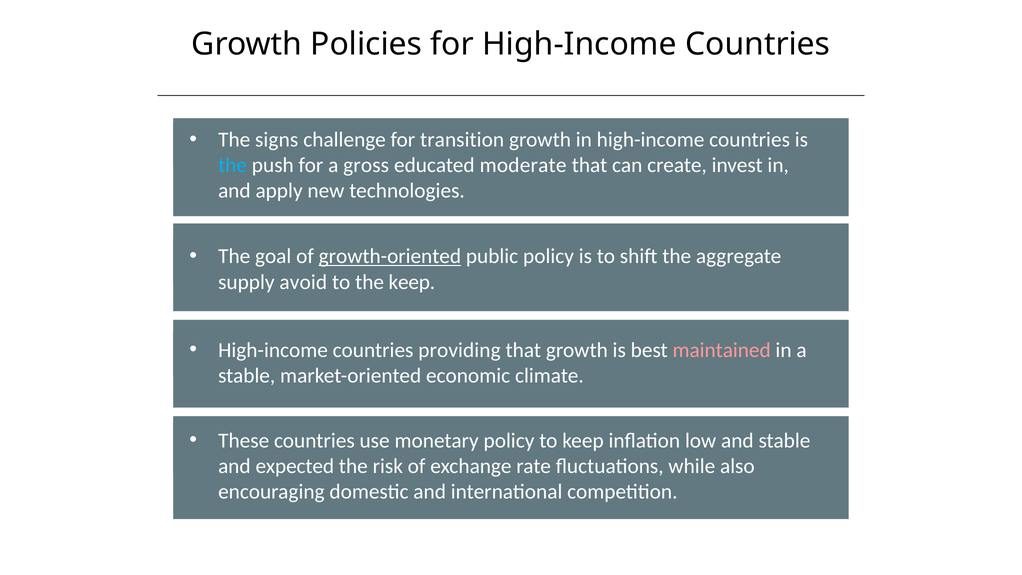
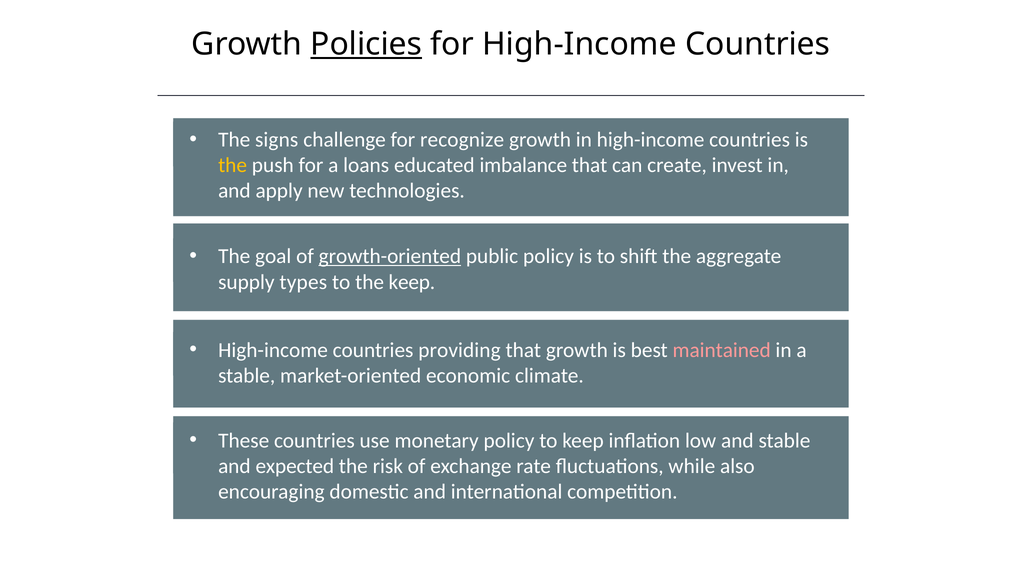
Policies underline: none -> present (366, 44)
transition: transition -> recognize (462, 140)
the colour: light blue -> yellow (233, 165)
gross: gross -> loans (366, 165)
moderate: moderate -> imbalance (523, 165)
supply avoid: avoid -> types (303, 282)
